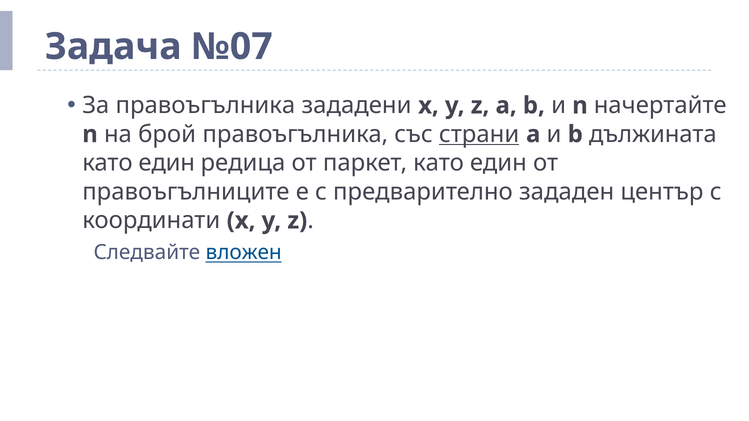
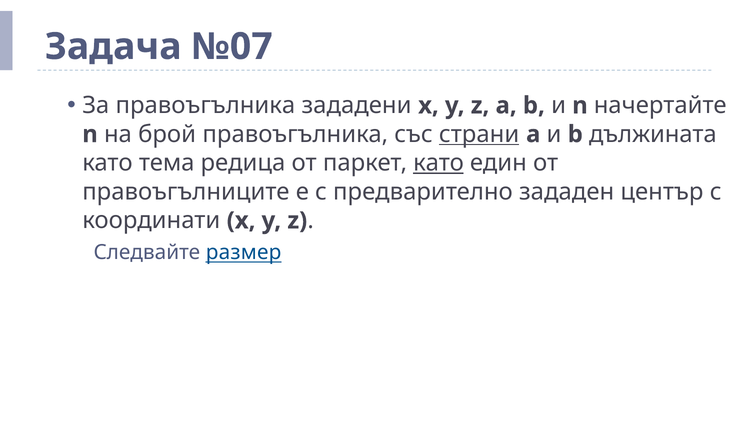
един: един -> тема (167, 163)
като underline: none -> present (439, 163)
вложен: вложен -> размер (244, 253)
